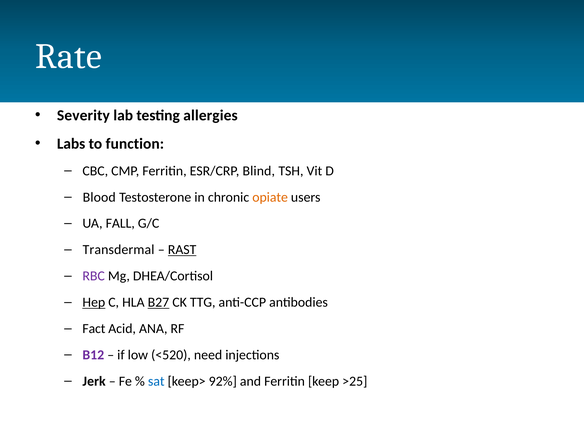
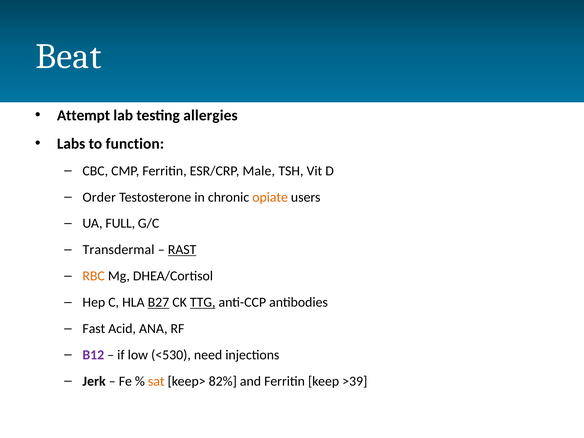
Rate: Rate -> Beat (68, 57)
Severity: Severity -> Attempt (84, 115)
Blind: Blind -> Male (259, 171)
Blood: Blood -> Order (99, 197)
FALL: FALL -> FULL (120, 223)
RBC colour: purple -> orange (94, 276)
Hep underline: present -> none (94, 302)
TTG underline: none -> present (203, 302)
Fact: Fact -> Fast (94, 329)
<520: <520 -> <530 (171, 355)
sat colour: blue -> orange (156, 381)
92%: 92% -> 82% (223, 381)
>25: >25 -> >39 (355, 381)
